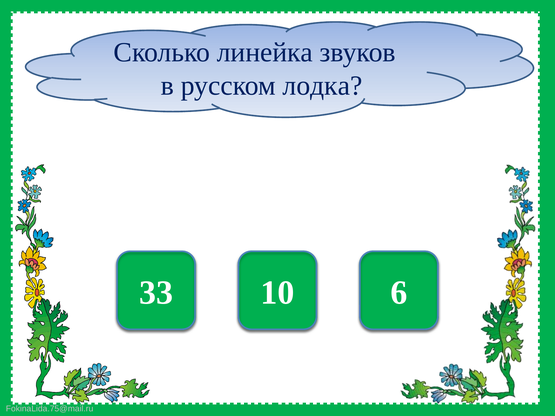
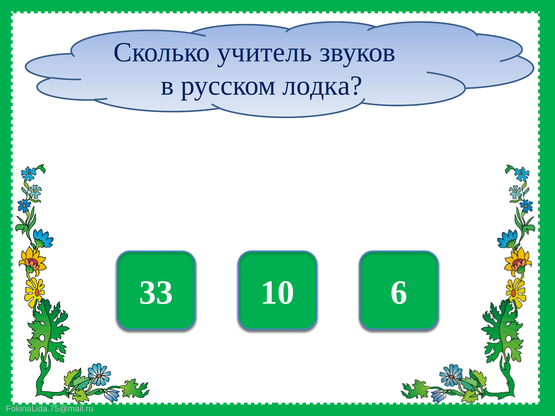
линейка: линейка -> учитель (265, 52)
